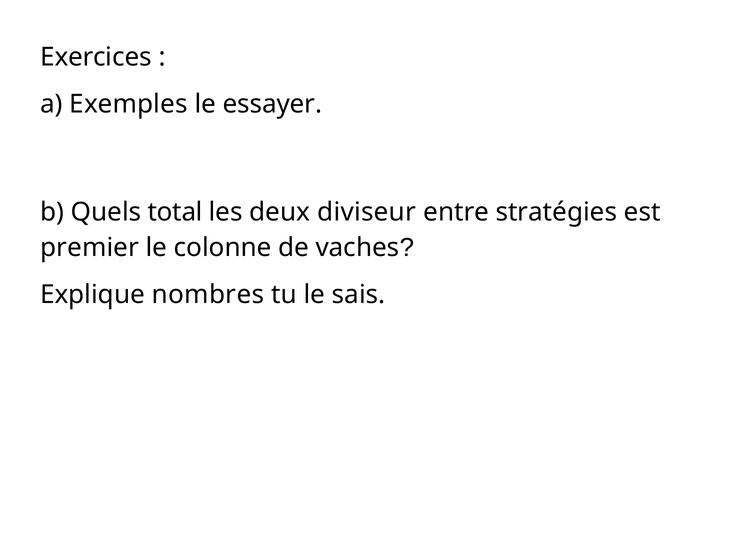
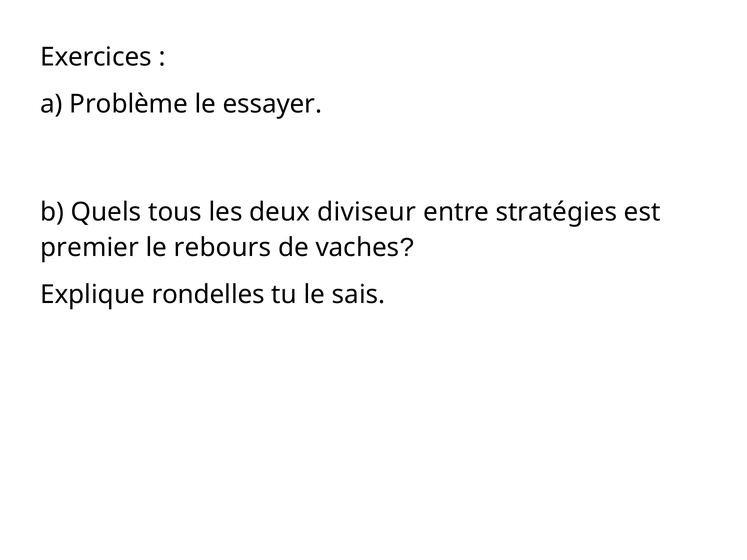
Exemples: Exemples -> Problème (129, 104)
total: total -> tous (175, 212)
colonne: colonne -> rebours (223, 248)
nombres: nombres -> rondelles (208, 295)
